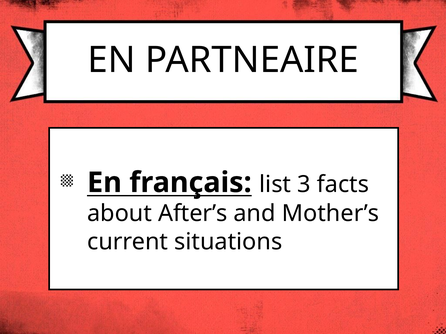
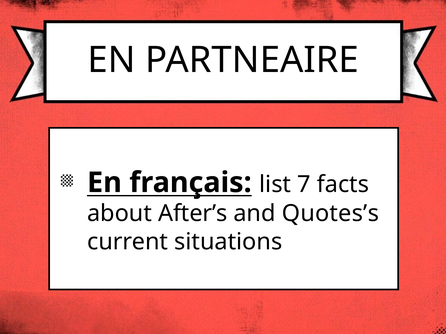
3: 3 -> 7 (304, 185)
Mother’s: Mother’s -> Quotes’s (330, 214)
